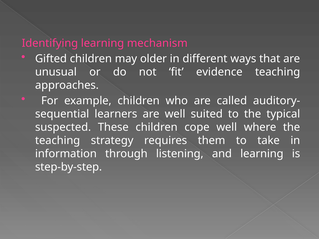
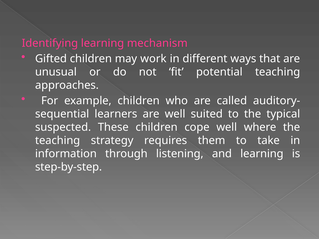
older: older -> work (153, 59)
evidence: evidence -> potential (219, 72)
